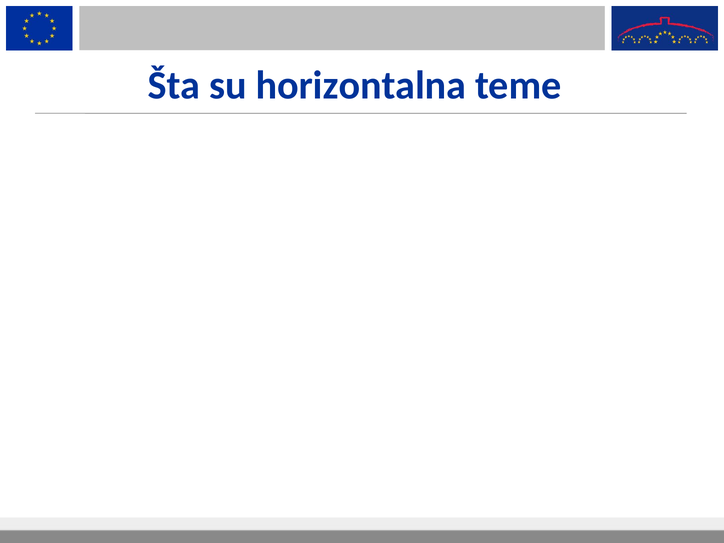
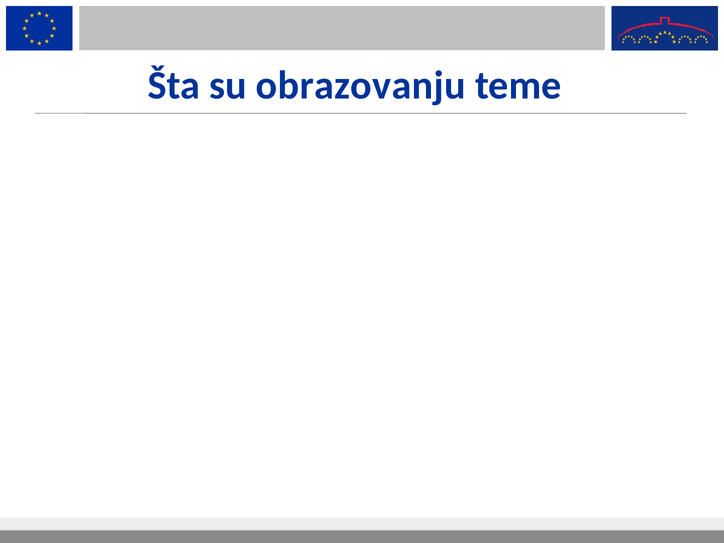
horizontalna: horizontalna -> obrazovanju (361, 85)
